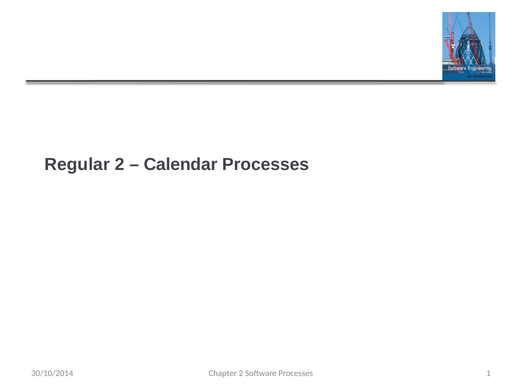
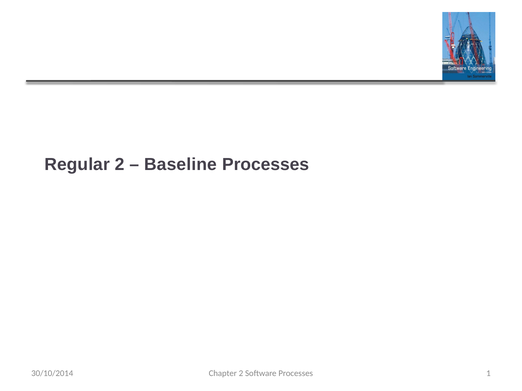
Calendar: Calendar -> Baseline (181, 165)
